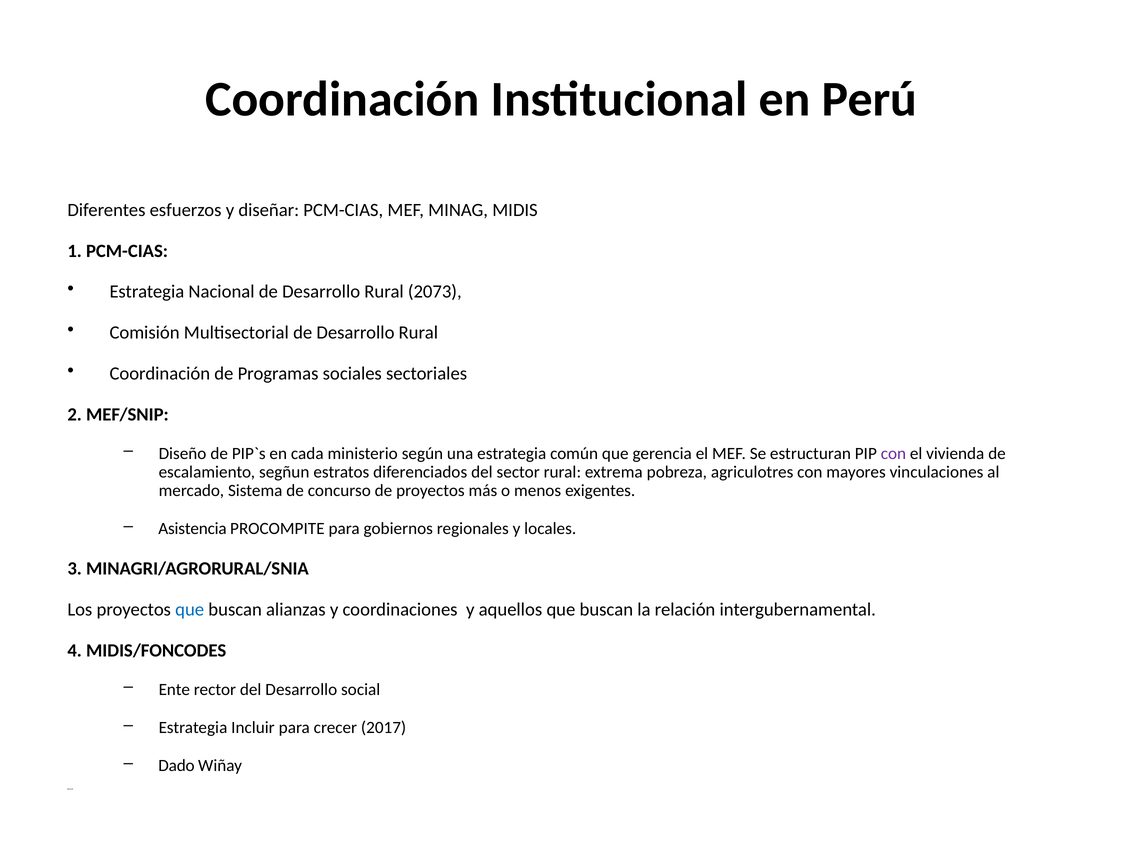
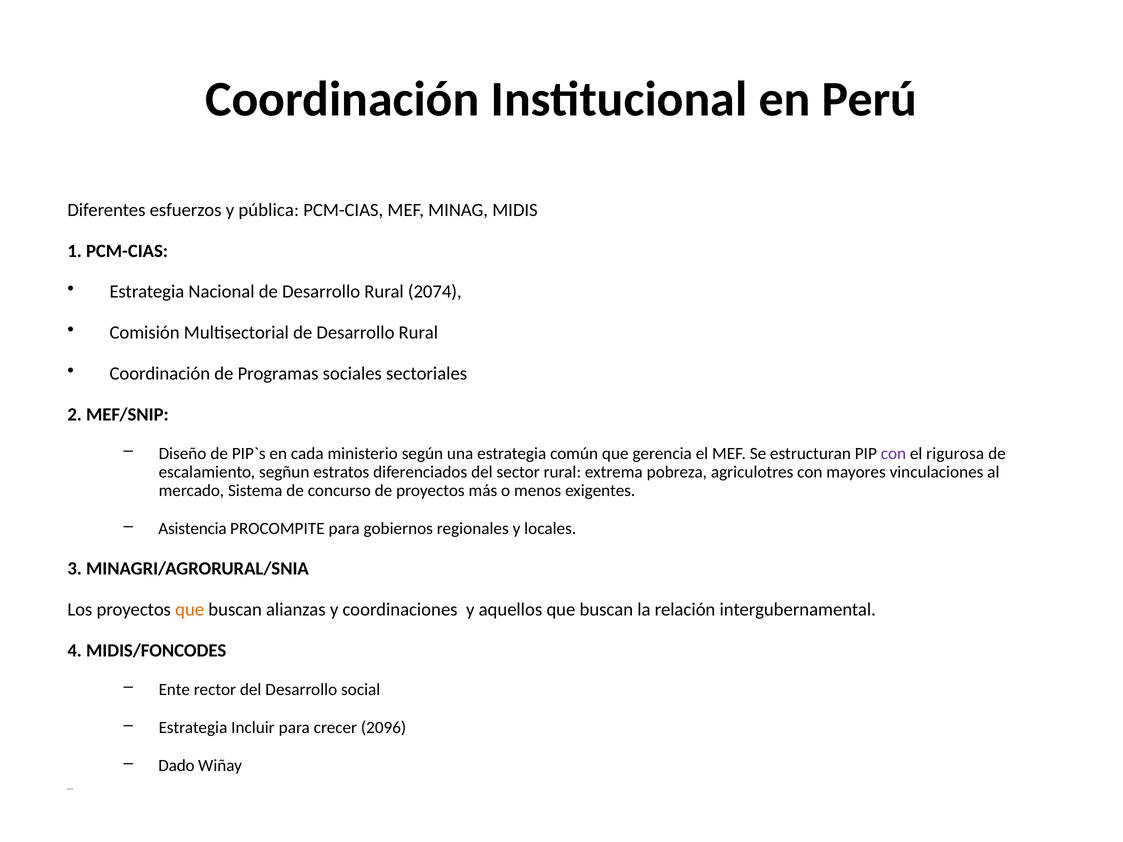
diseñar: diseñar -> pública (269, 210)
2073: 2073 -> 2074 (435, 292)
vivienda: vivienda -> rigurosa (955, 453)
que colour: blue -> orange (190, 610)
2017: 2017 -> 2096 (384, 728)
